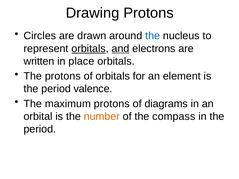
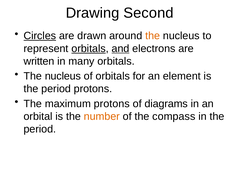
Drawing Protons: Protons -> Second (148, 13)
Circles underline: none -> present (40, 36)
the colour: blue -> orange (153, 36)
place: place -> many (81, 61)
protons: protons -> nucleus (63, 76)
period valence: valence -> protons (93, 89)
